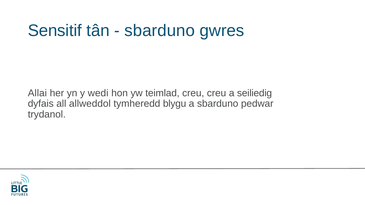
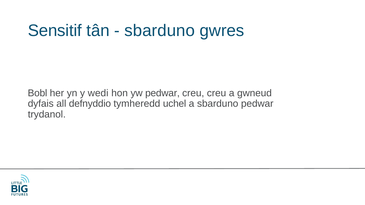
Allai: Allai -> Bobl (37, 93)
yw teimlad: teimlad -> pedwar (162, 93)
seiliedig: seiliedig -> gwneud (254, 93)
allweddol: allweddol -> defnyddio (90, 104)
blygu: blygu -> uchel (175, 104)
